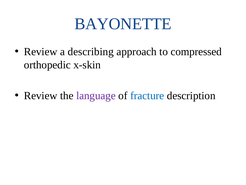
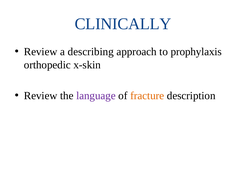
BAYONETTE: BAYONETTE -> CLINICALLY (123, 24)
compressed: compressed -> prophylaxis (196, 52)
fracture colour: blue -> orange (147, 95)
